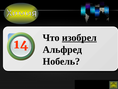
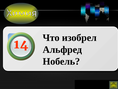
изобрел underline: present -> none (79, 37)
